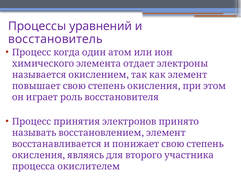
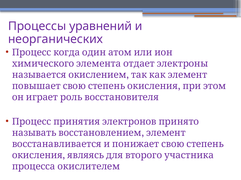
восстановитель: восстановитель -> неорганических (55, 39)
